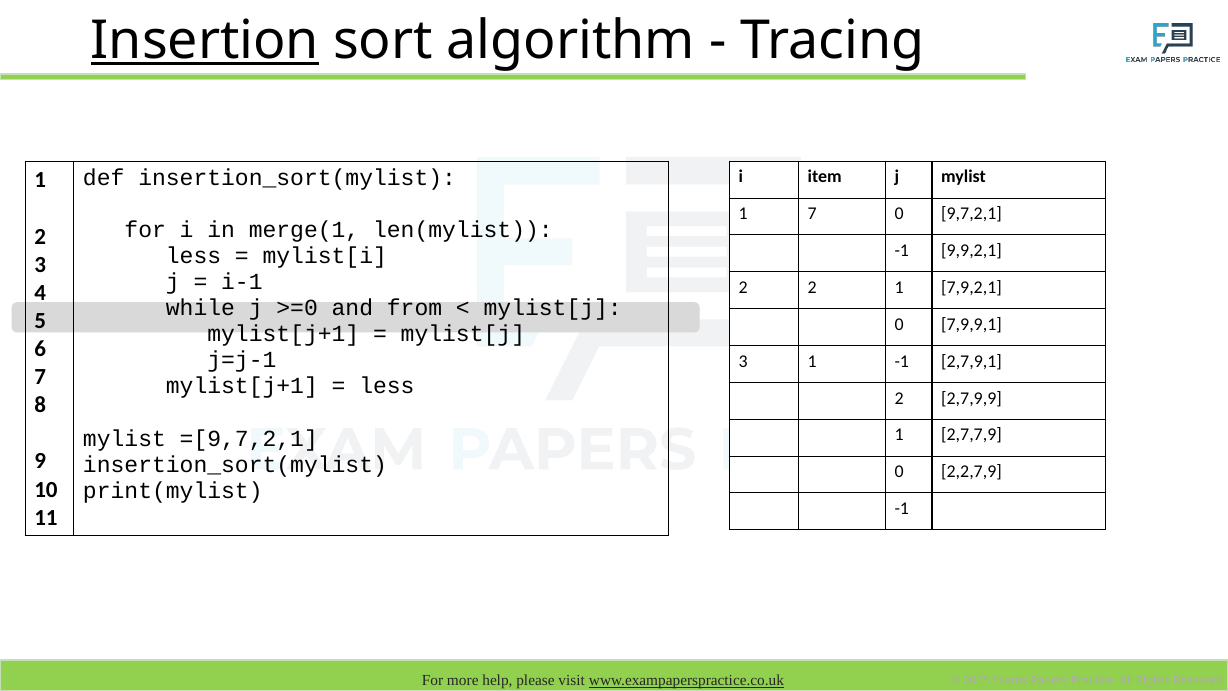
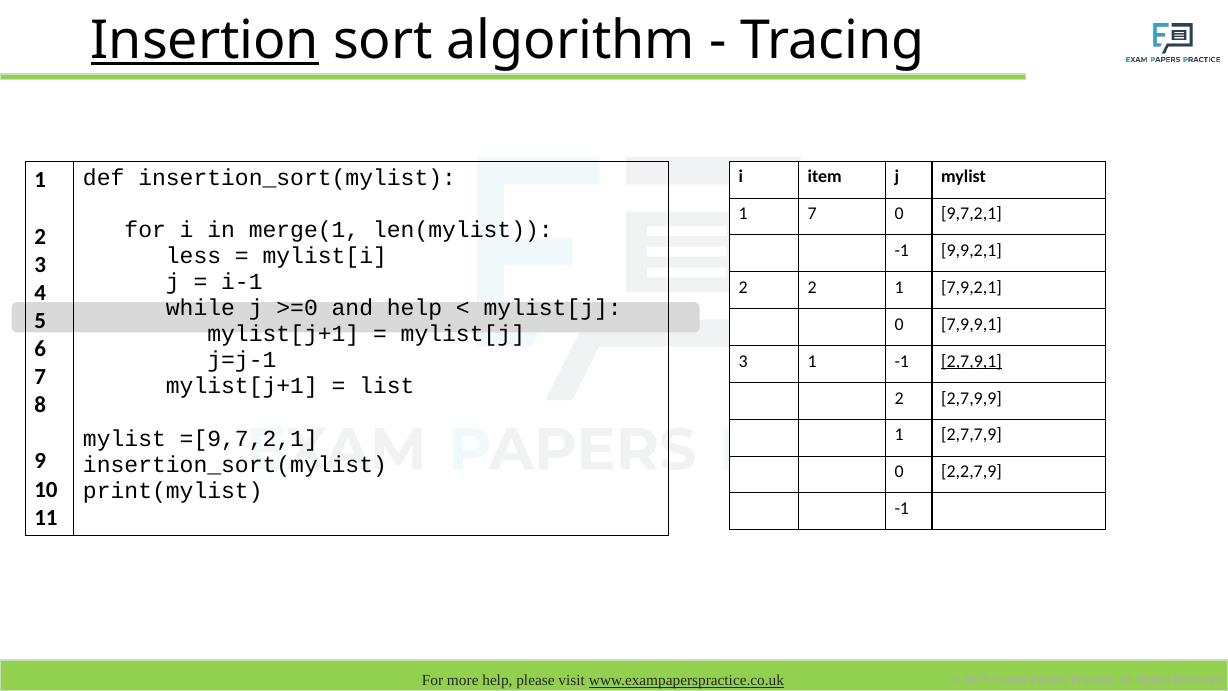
and from: from -> help (415, 308)
2,7,9,1 underline: none -> present (972, 361)
less: less -> list (387, 386)
